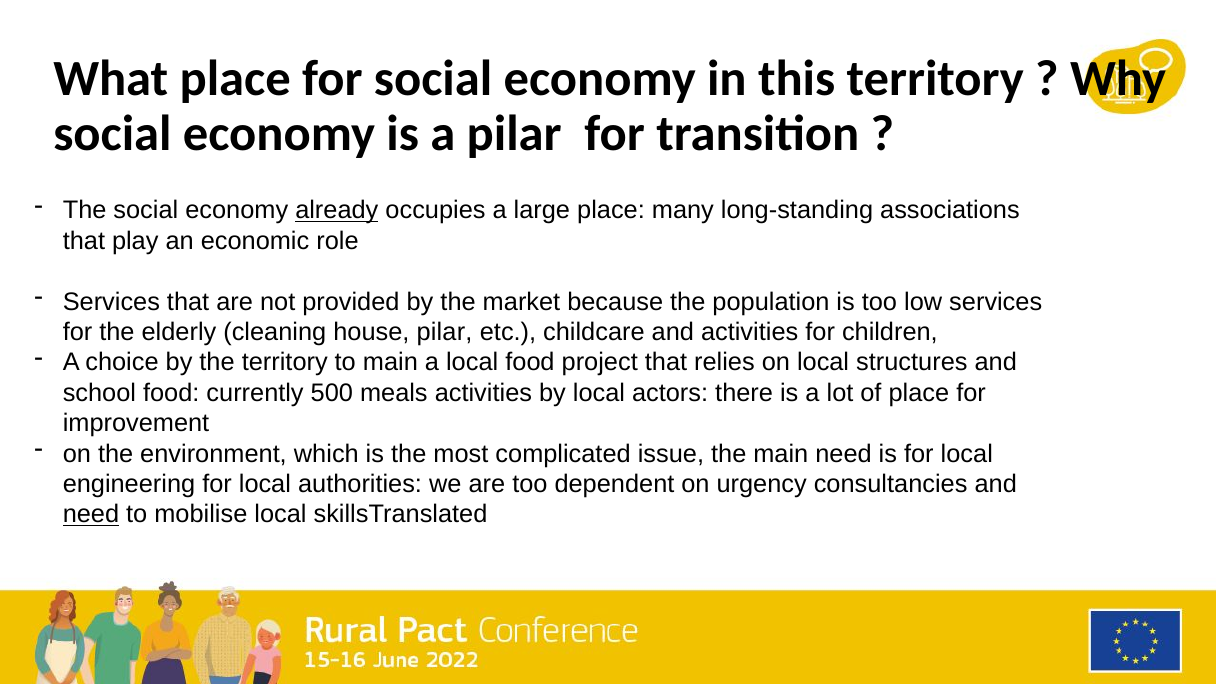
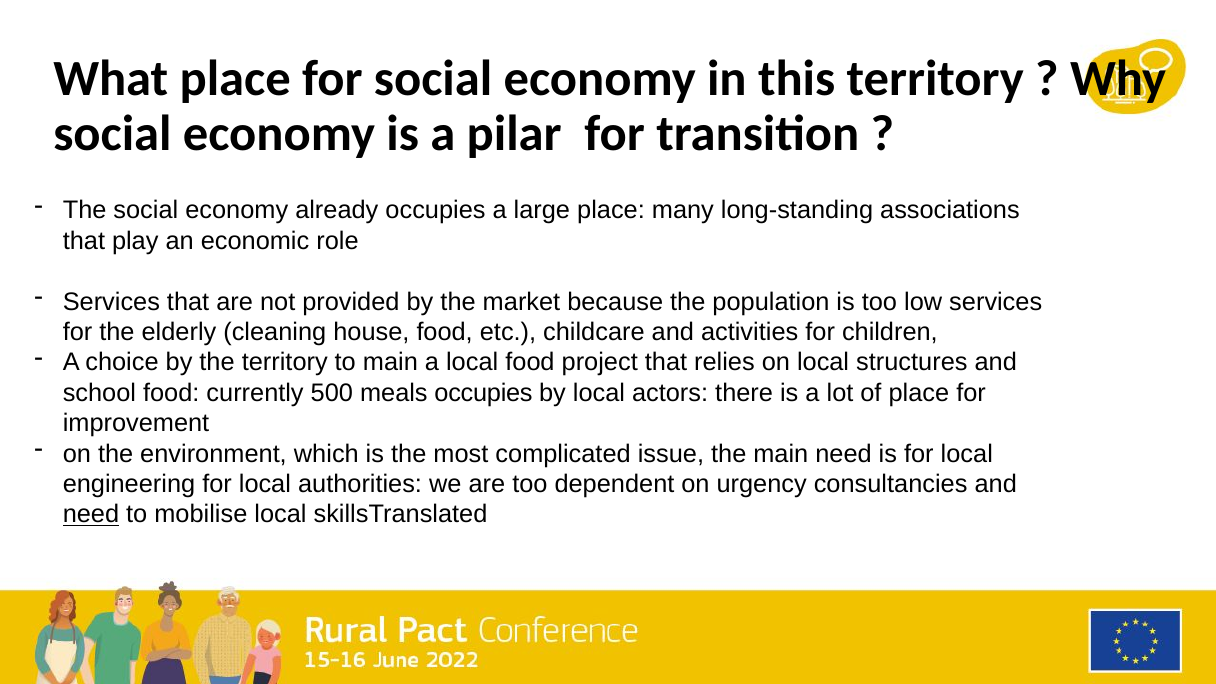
already underline: present -> none (337, 210)
house pilar: pilar -> food (445, 332)
meals activities: activities -> occupies (484, 393)
